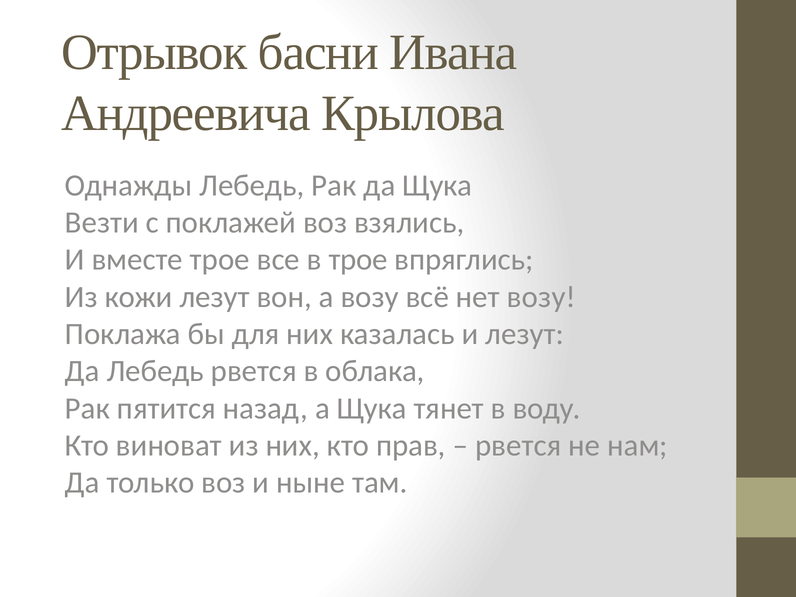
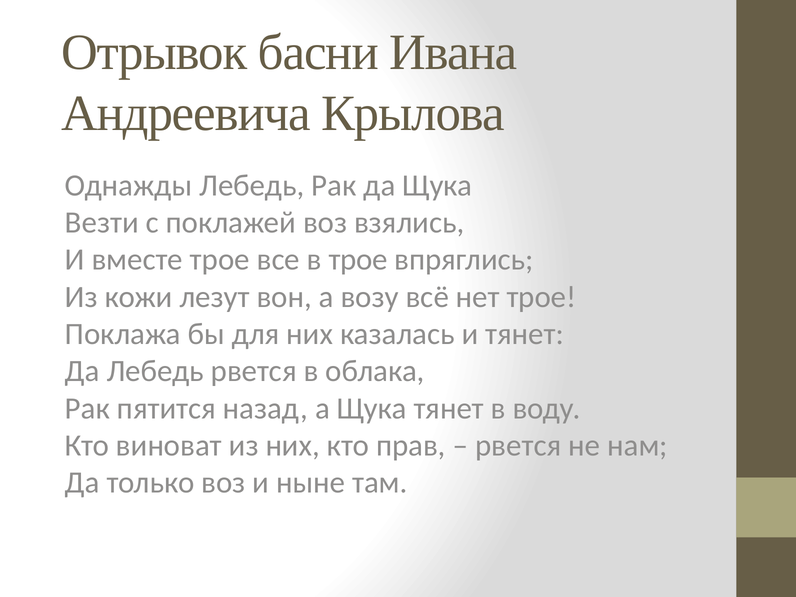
нет возу: возу -> трое (541, 297)
и лезут: лезут -> тянет (525, 334)
